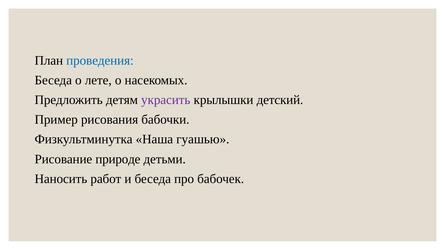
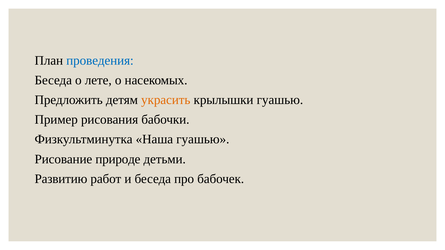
украсить colour: purple -> orange (166, 100)
крылышки детский: детский -> гуашью (280, 100)
Наносить: Наносить -> Развитию (61, 179)
